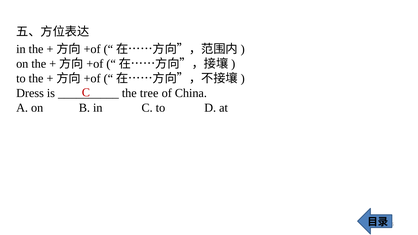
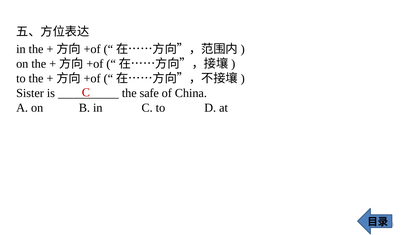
Dress: Dress -> Sister (30, 93)
tree: tree -> safe (149, 93)
